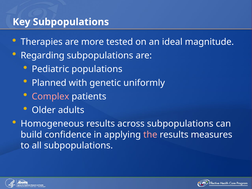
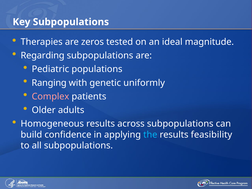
more: more -> zeros (93, 42)
Planned: Planned -> Ranging (49, 83)
the colour: pink -> light blue (150, 135)
measures: measures -> feasibility (211, 135)
